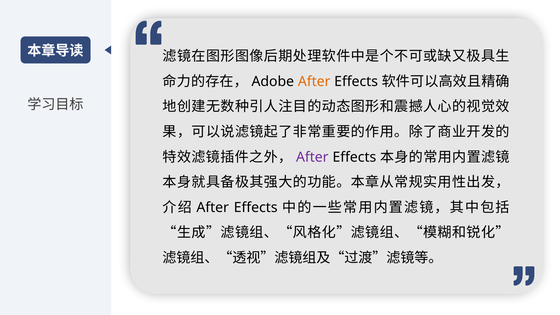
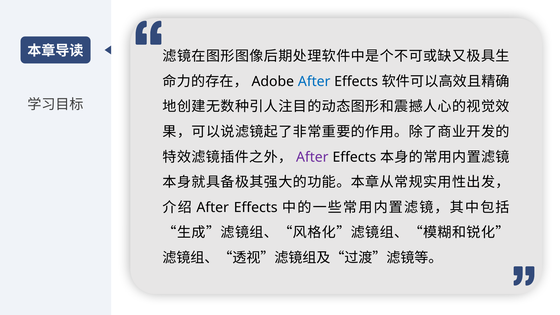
After colour: orange -> blue (314, 81)
